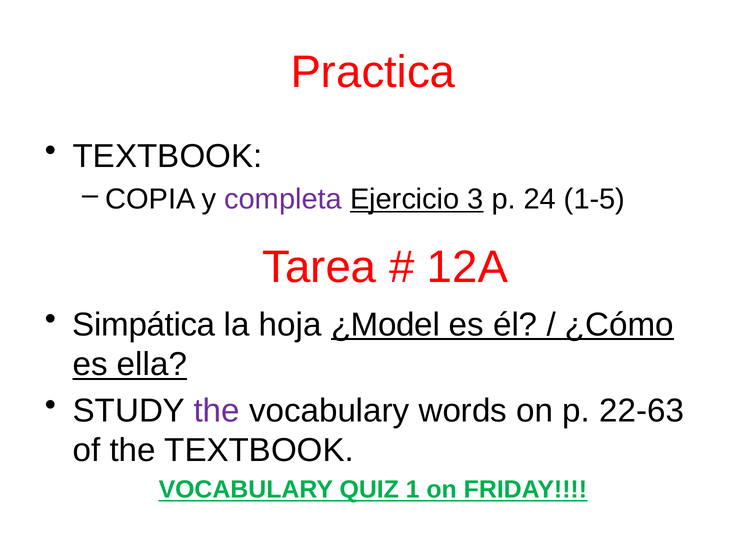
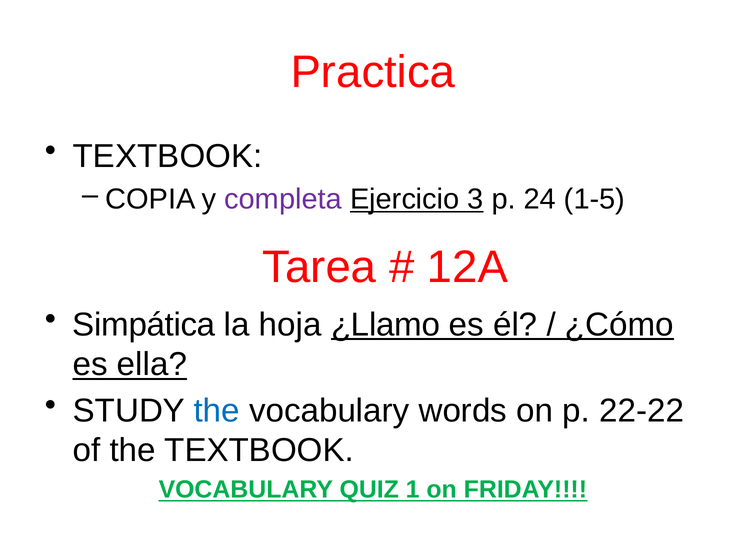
¿Model: ¿Model -> ¿Llamo (385, 325)
the colour: purple -> blue (217, 411)
22-63: 22-63 -> 22-22 (642, 411)
